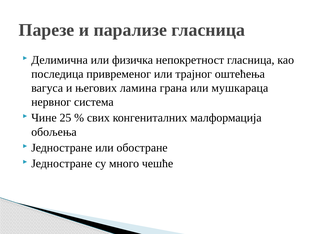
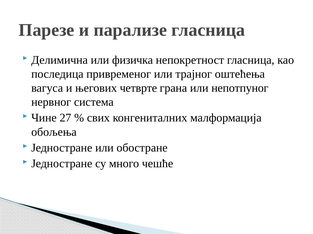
ламина: ламина -> четврте (138, 88)
мушкараца: мушкараца -> непотпуног (240, 88)
25: 25 -> 27 (65, 118)
